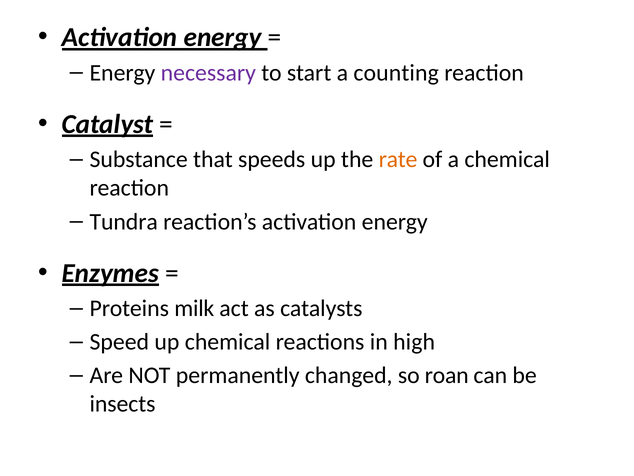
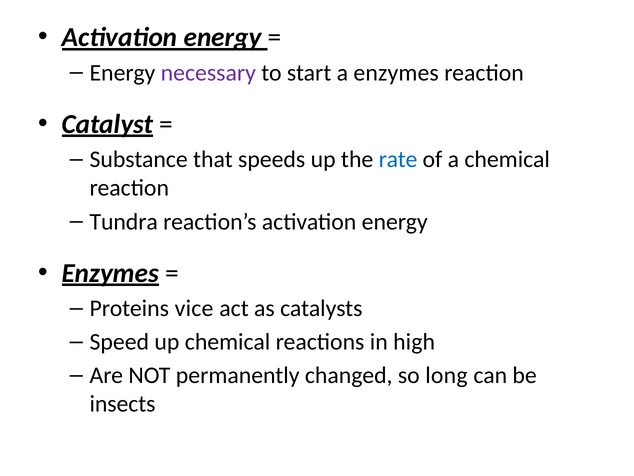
a counting: counting -> enzymes (396, 73)
rate colour: orange -> blue (398, 159)
milk: milk -> vice (194, 308)
roan: roan -> long (446, 375)
